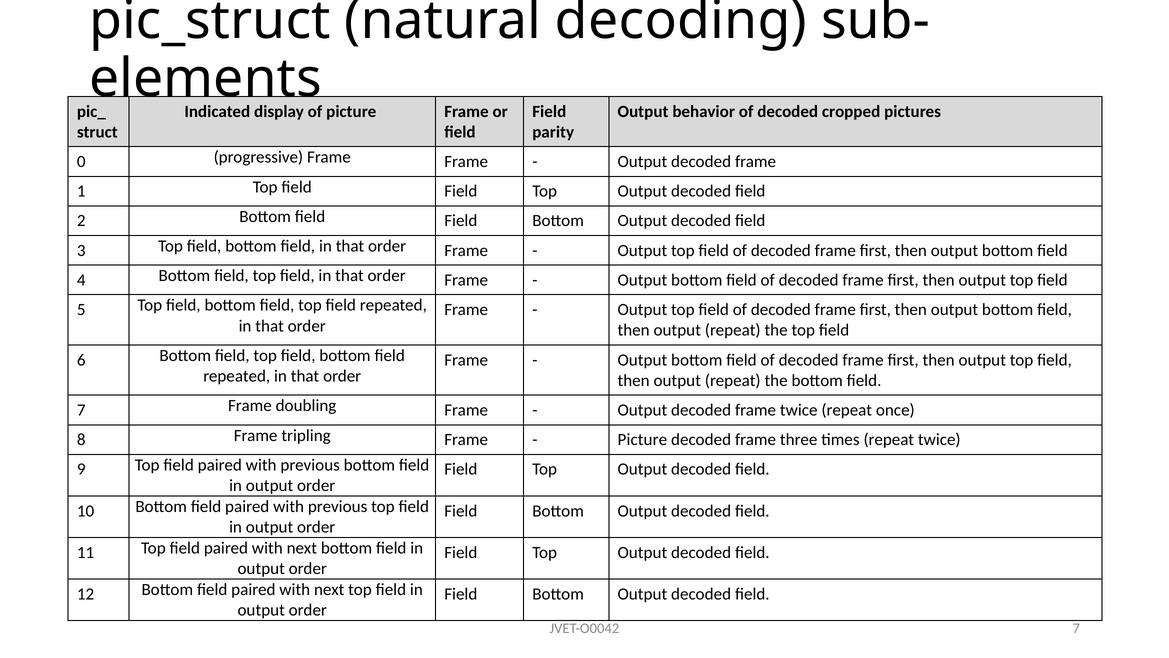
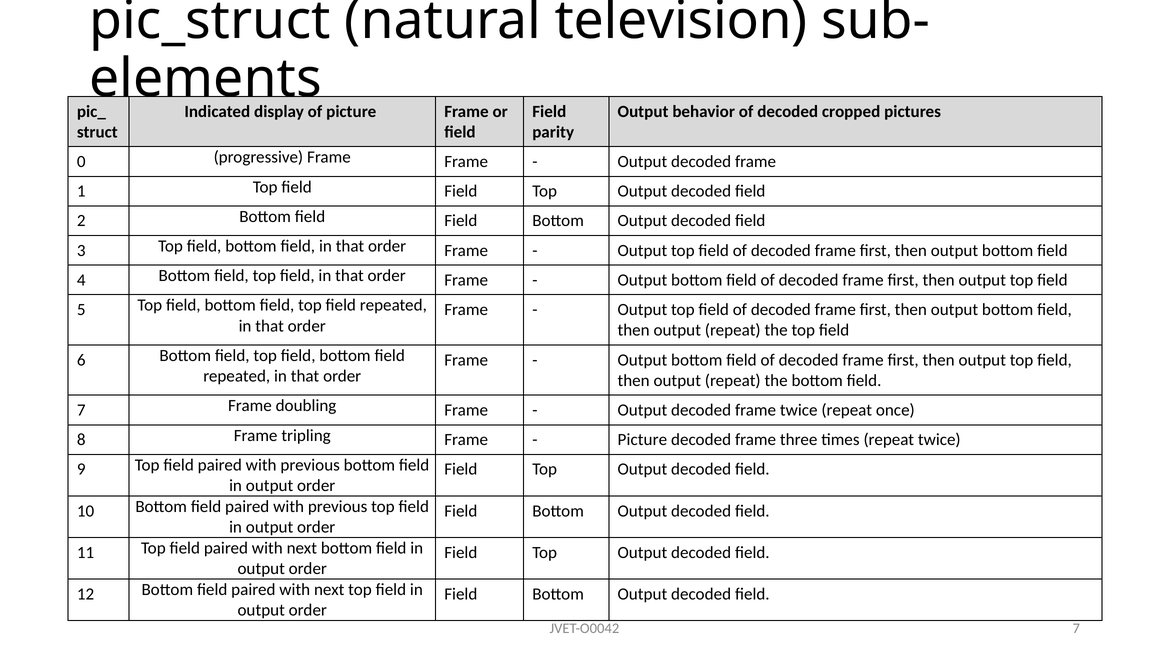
decoding: decoding -> television (681, 21)
